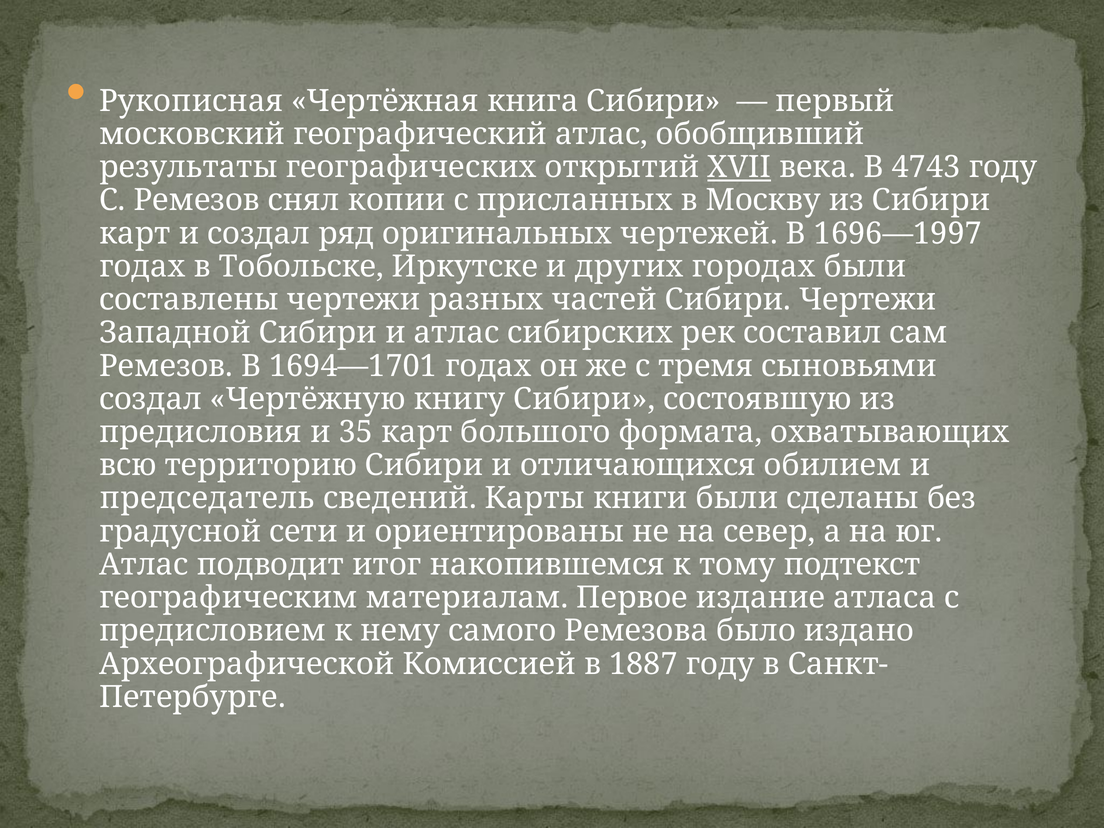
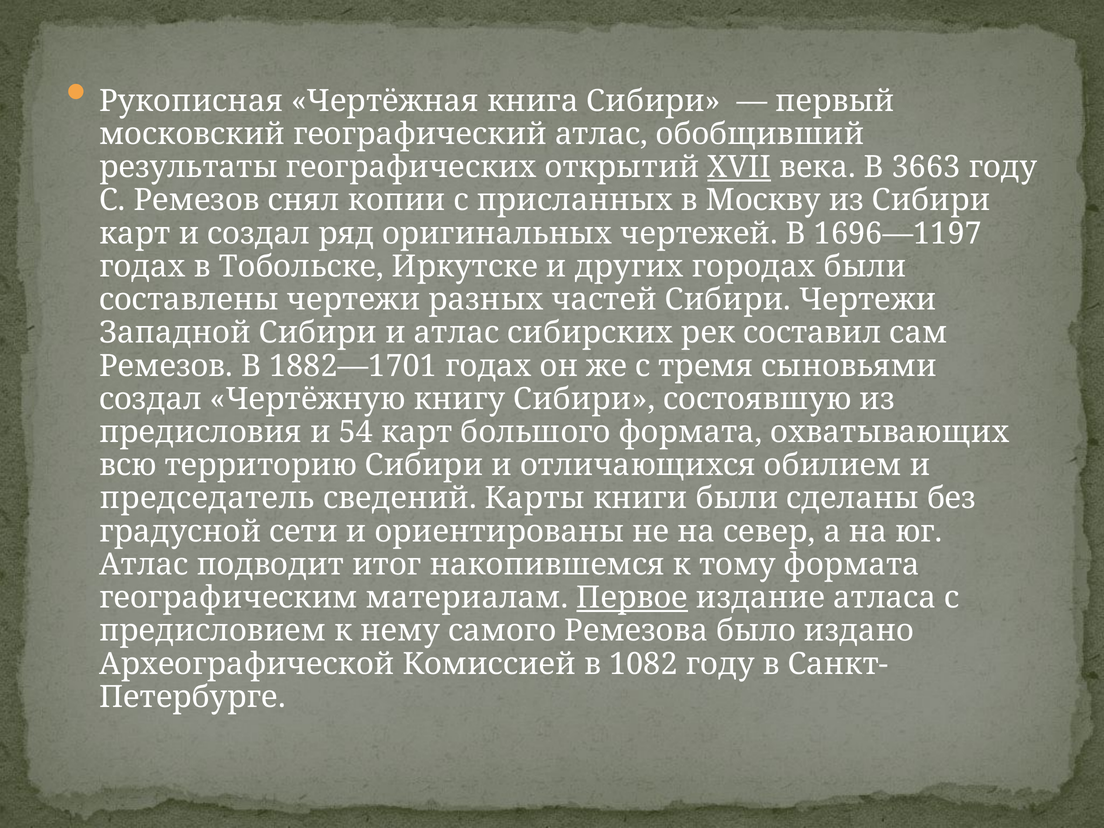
4743: 4743 -> 3663 (926, 167)
1696—1997: 1696—1997 -> 1696—1197 (898, 233)
1694—1701: 1694—1701 -> 1882—1701 (353, 366)
35: 35 -> 54 (356, 432)
тому подтекст: подтекст -> формата (852, 565)
Первое underline: none -> present (632, 598)
1887: 1887 -> 1082 (643, 664)
